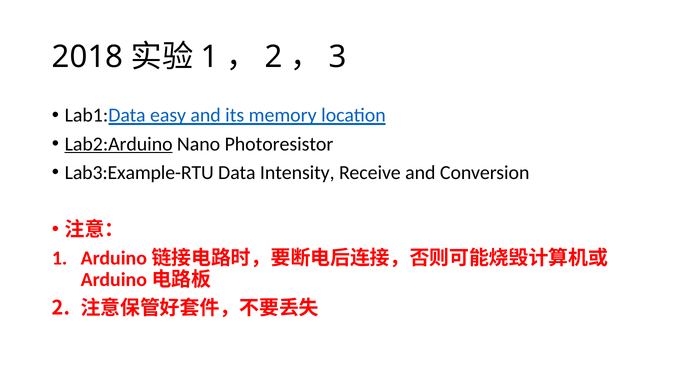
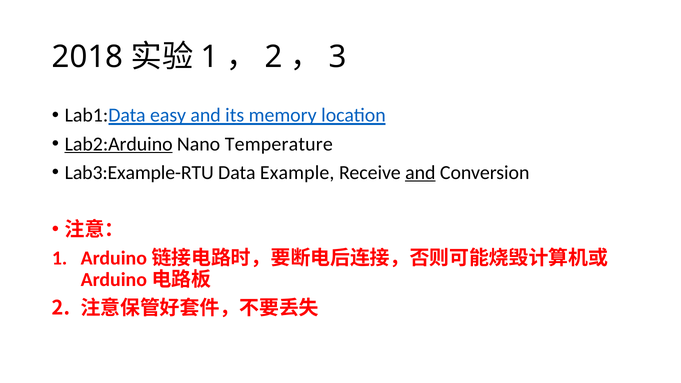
Photoresistor: Photoresistor -> Temperature (279, 144)
Intensity: Intensity -> Example (297, 173)
and underline: none -> present (420, 173)
